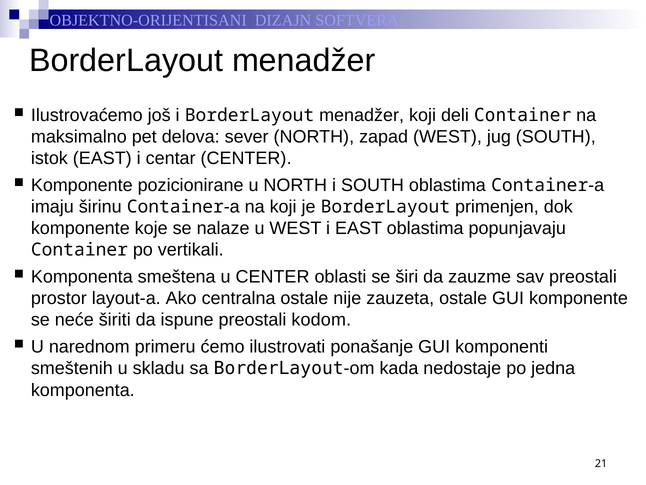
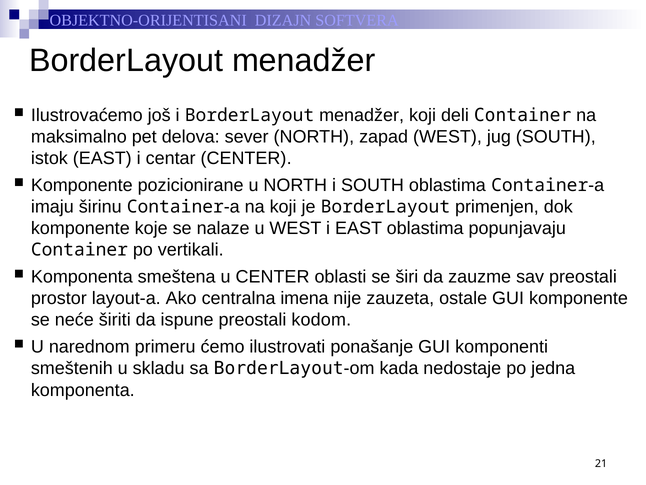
centralna ostale: ostale -> imena (304, 298)
